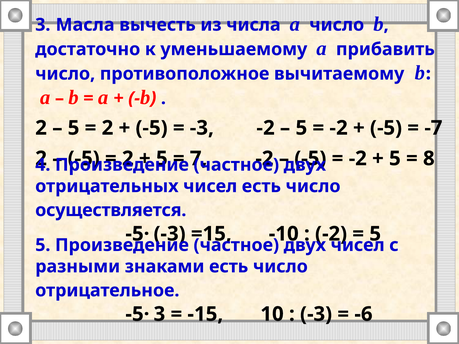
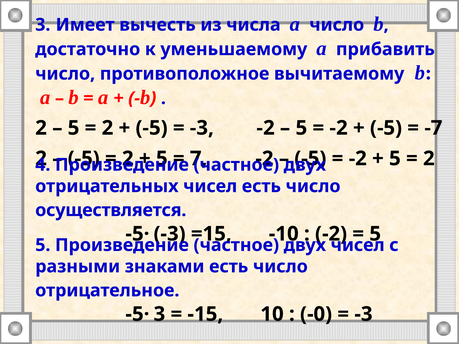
Масла: Масла -> Имеет (85, 25)
8: 8 -> 2 (429, 159)
-3: -3 -> -0 (316, 314)
-6: -6 -> -3 (363, 314)
